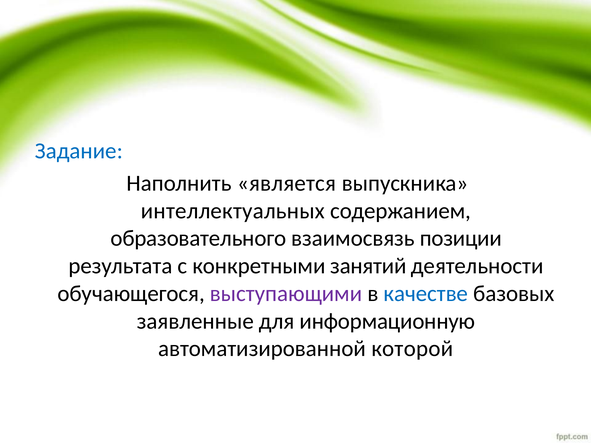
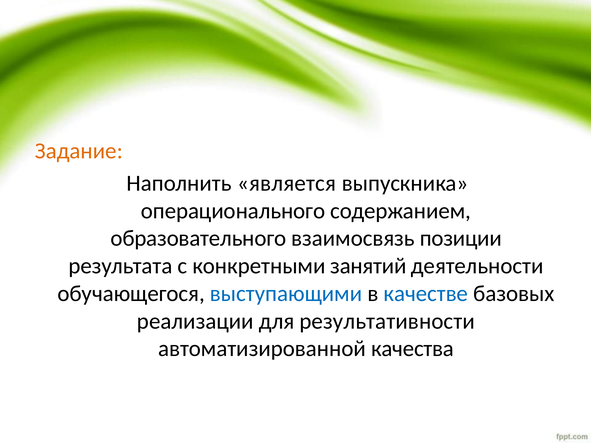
Задание colour: blue -> orange (79, 151)
интеллектуальных: интеллектуальных -> операционального (233, 211)
выступающими colour: purple -> blue (286, 294)
заявленные: заявленные -> реализации (195, 321)
информационную: информационную -> результативности (387, 321)
которой: которой -> качества (413, 349)
